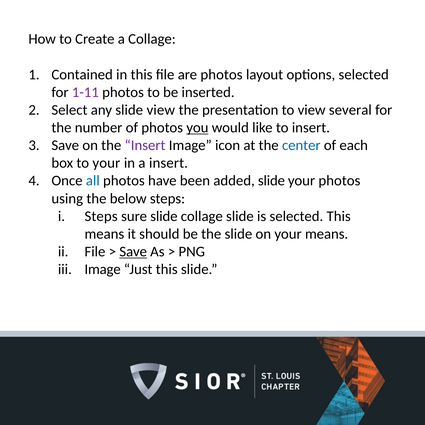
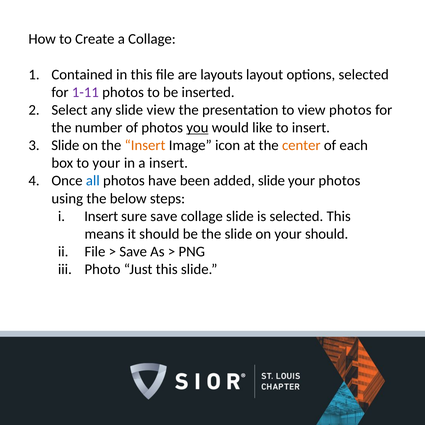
are photos: photos -> layouts (222, 74)
view several: several -> photos (350, 110)
Save: Save -> Slide (65, 145)
Insert colour: purple -> orange (145, 145)
center colour: blue -> orange (301, 145)
Steps: Steps -> Insert (101, 216)
sure slide: slide -> save (164, 216)
your means: means -> should (327, 234)
Save underline: present -> none (133, 252)
Image: Image -> Photo (102, 269)
